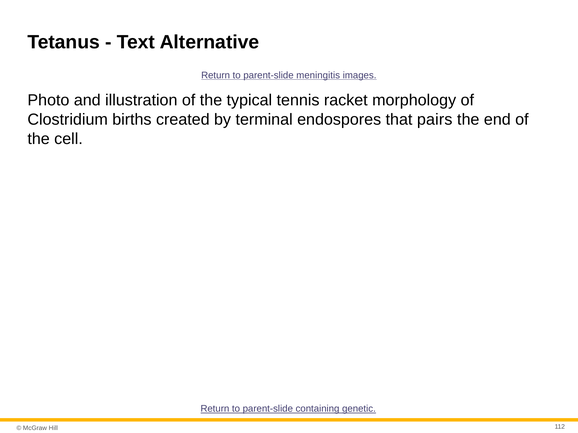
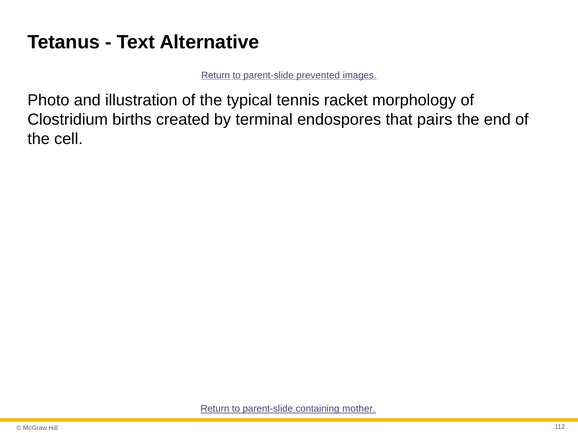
meningitis: meningitis -> prevented (318, 75)
genetic: genetic -> mother (359, 409)
